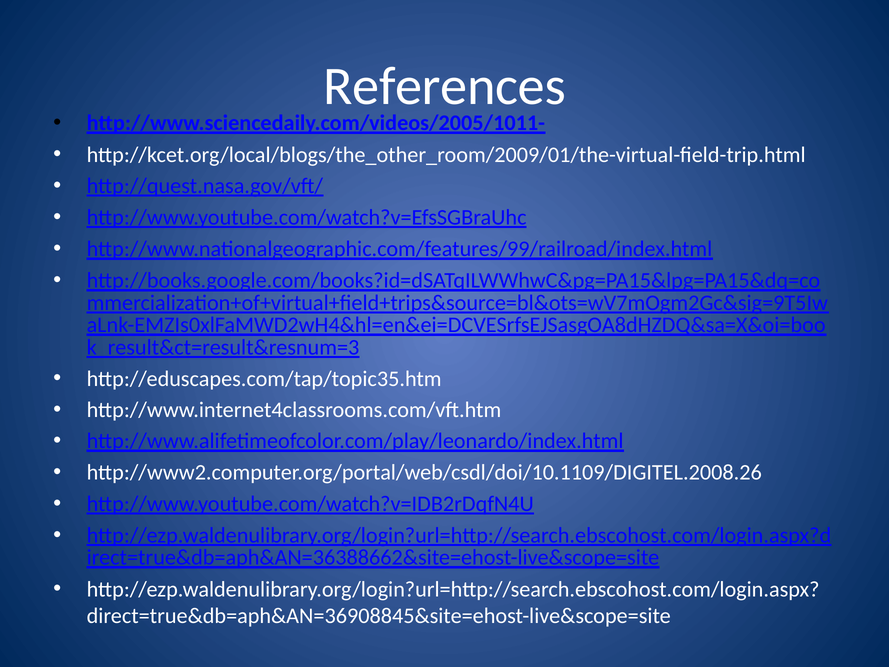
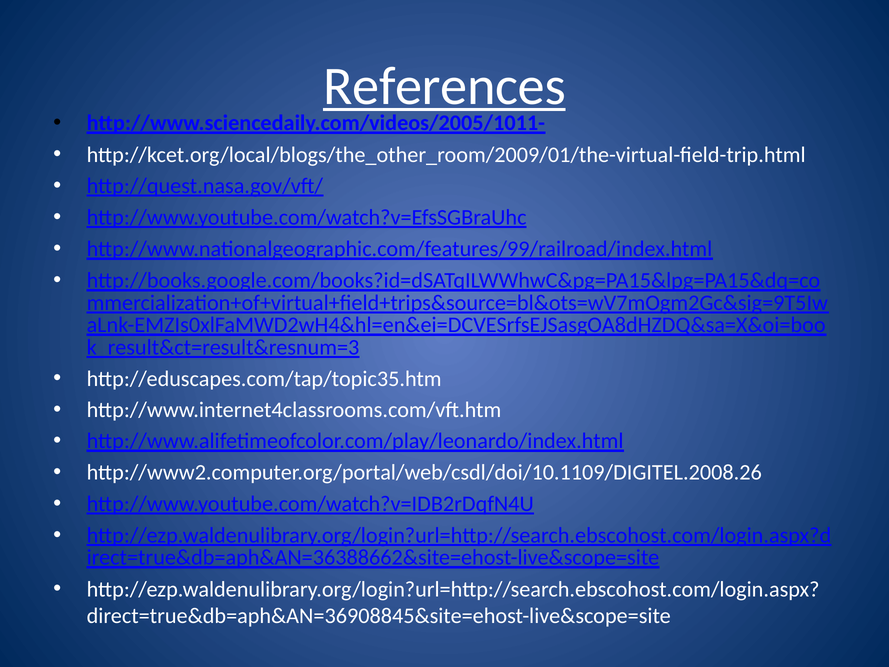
References underline: none -> present (445, 86)
